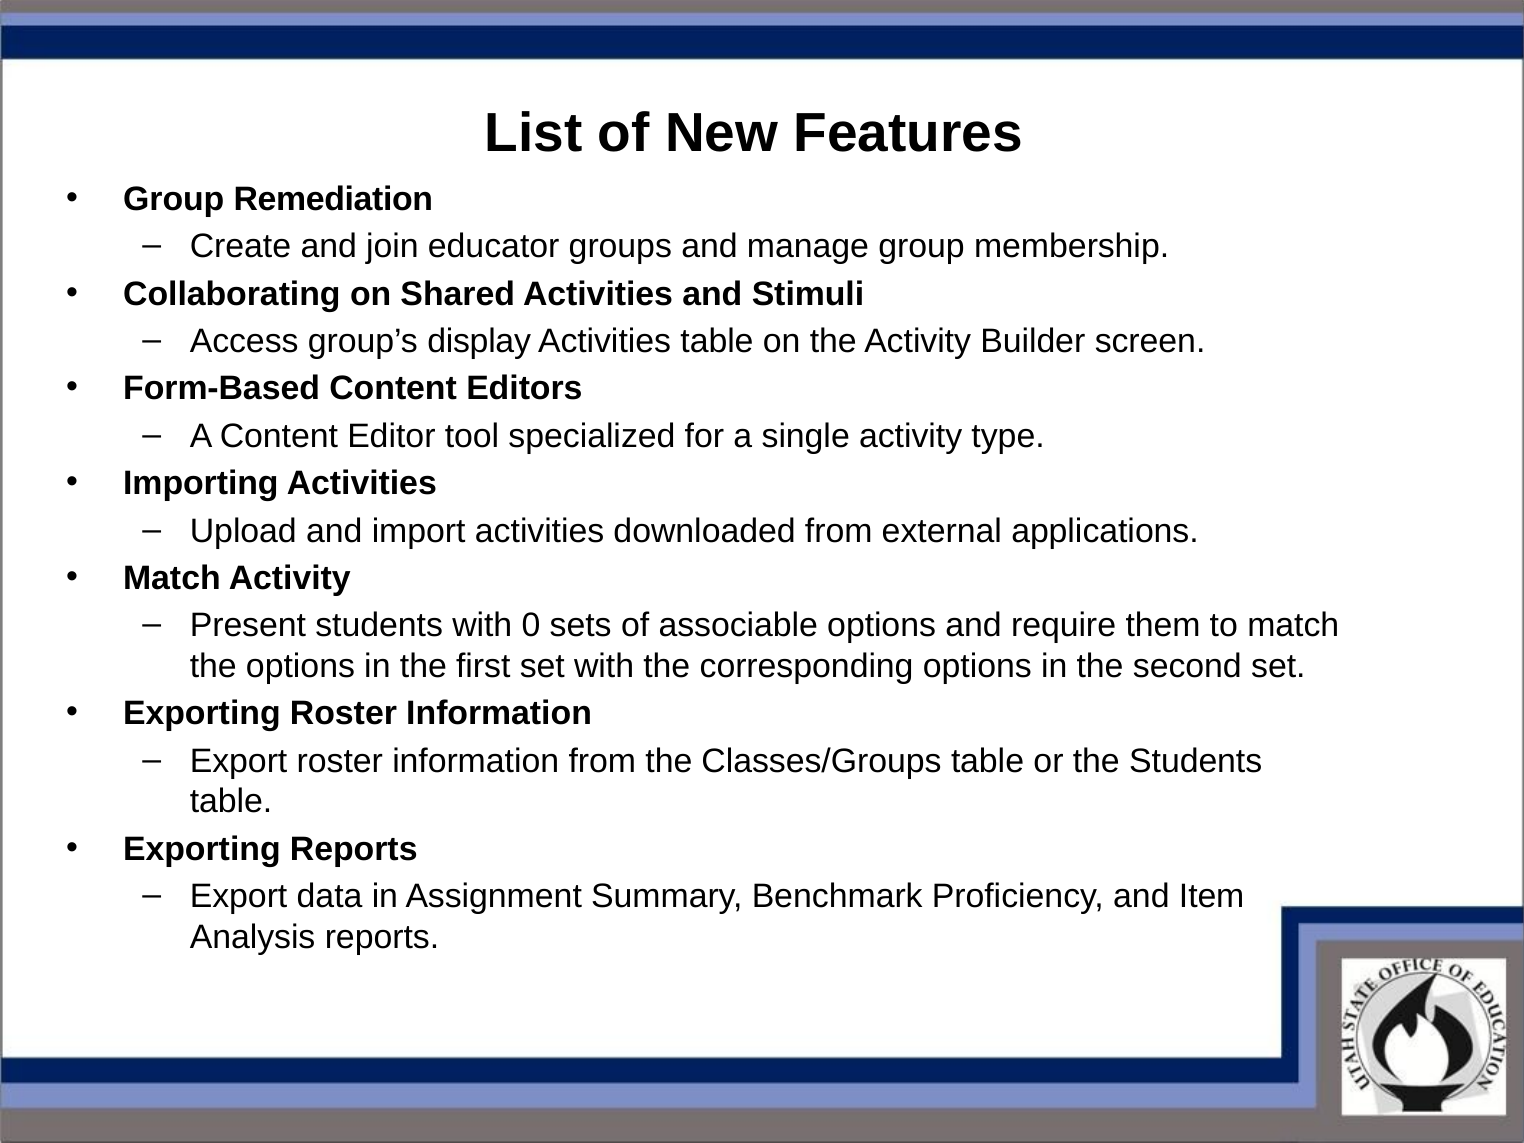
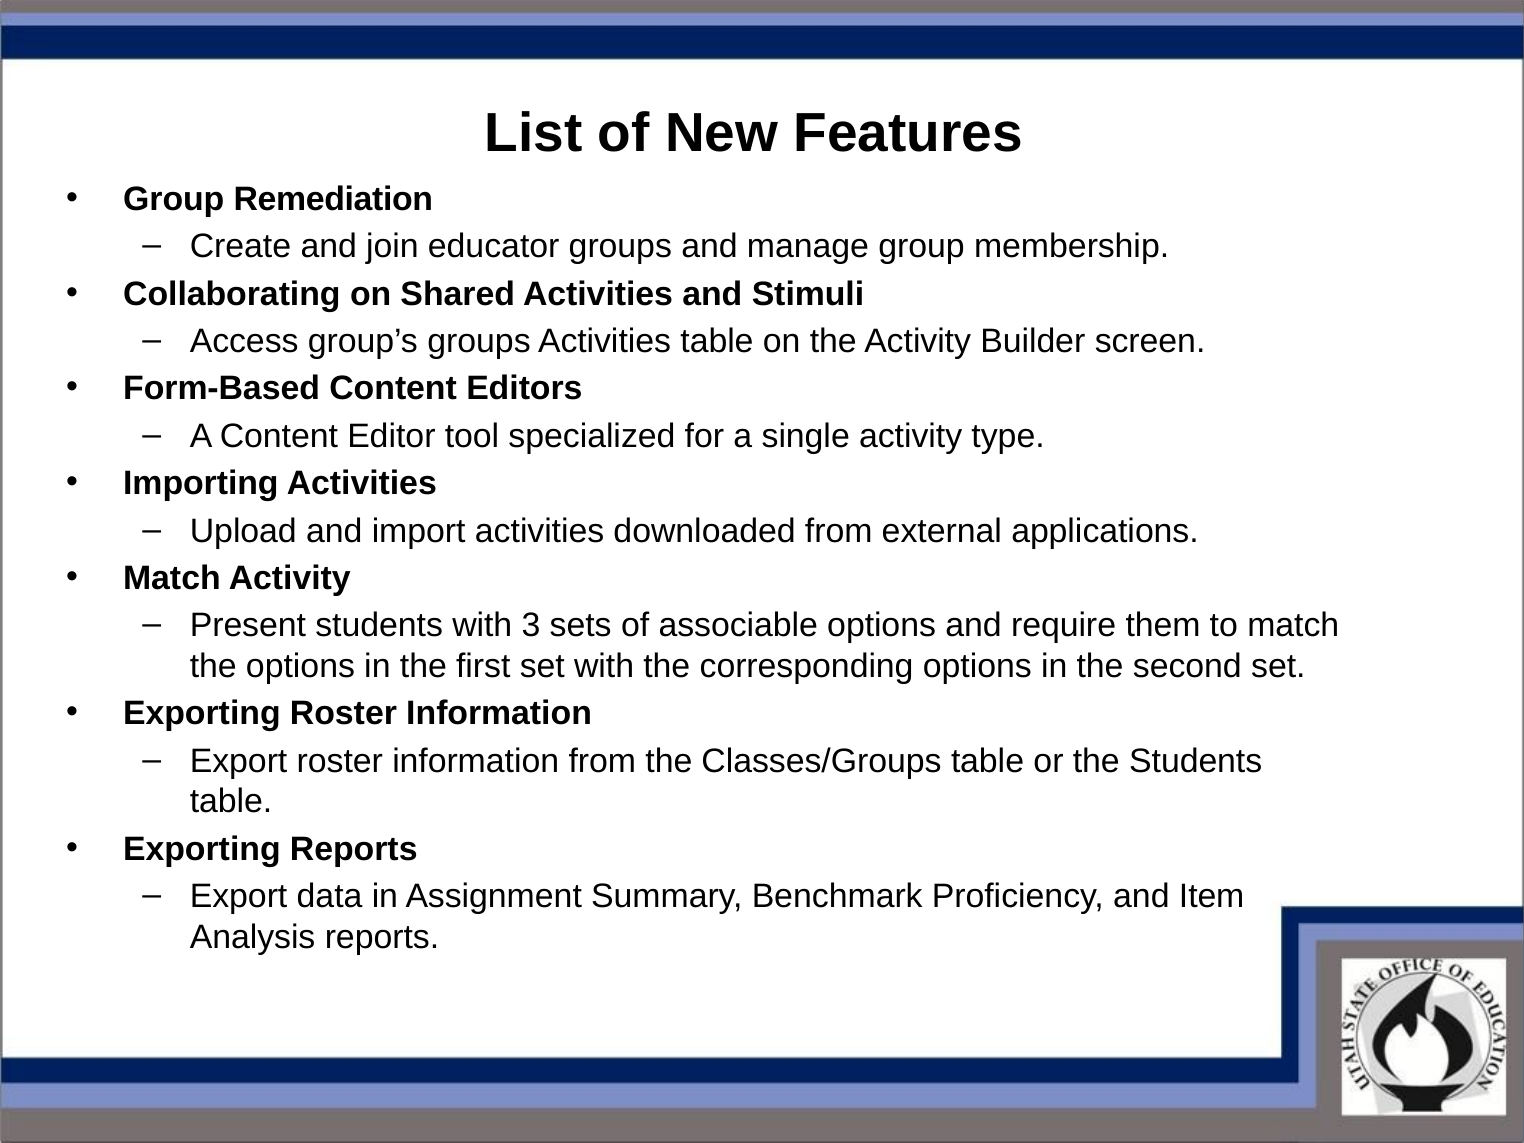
group’s display: display -> groups (479, 341)
0: 0 -> 3 (531, 626)
